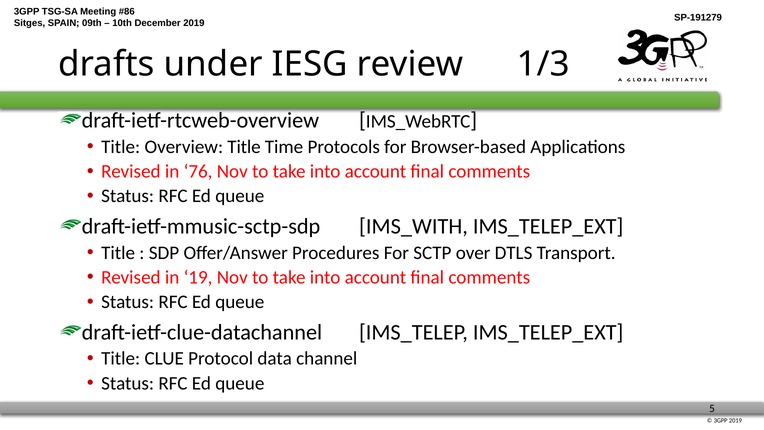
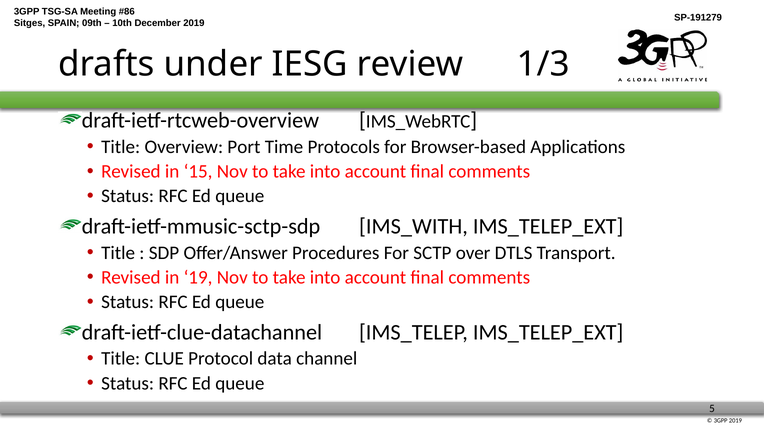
Overview Title: Title -> Port (244, 147)
76: 76 -> 15 (198, 171)
